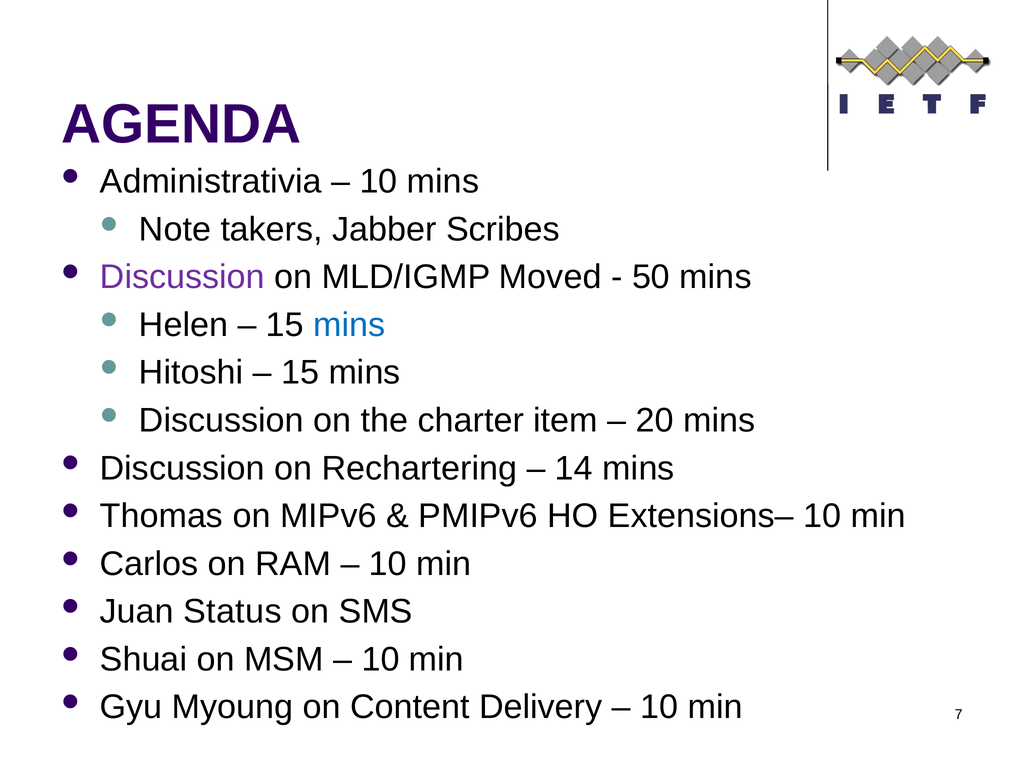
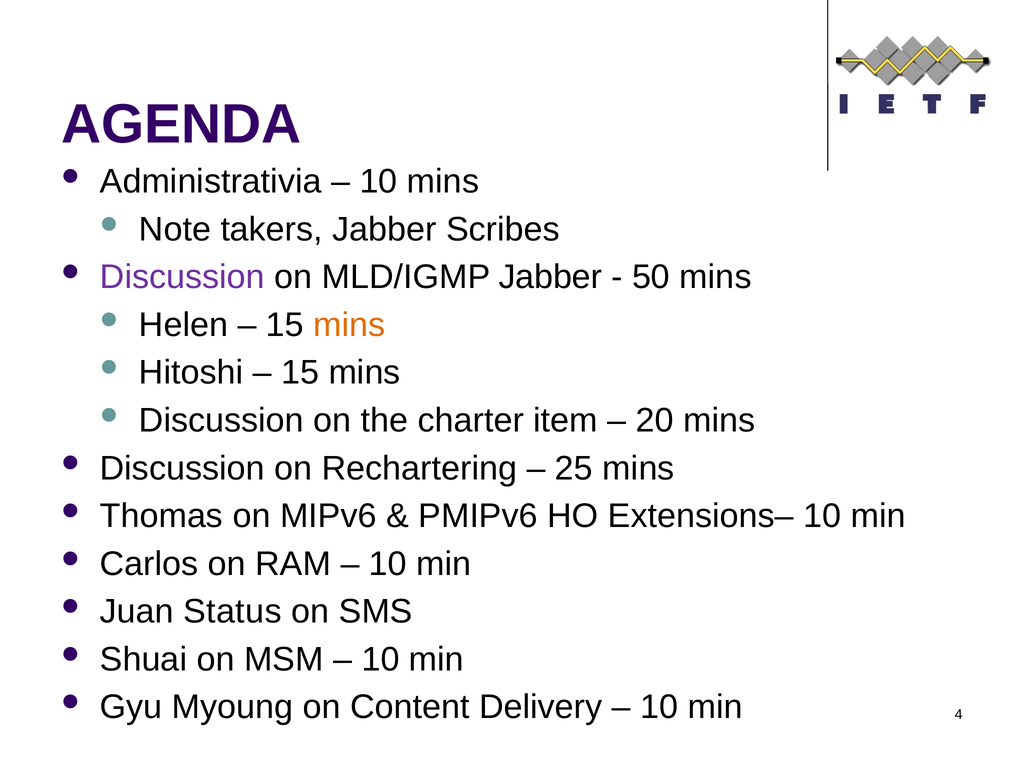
MLD/IGMP Moved: Moved -> Jabber (550, 277)
mins colour: blue -> orange (349, 325)
14: 14 -> 25 (574, 468)
7: 7 -> 4 (959, 714)
